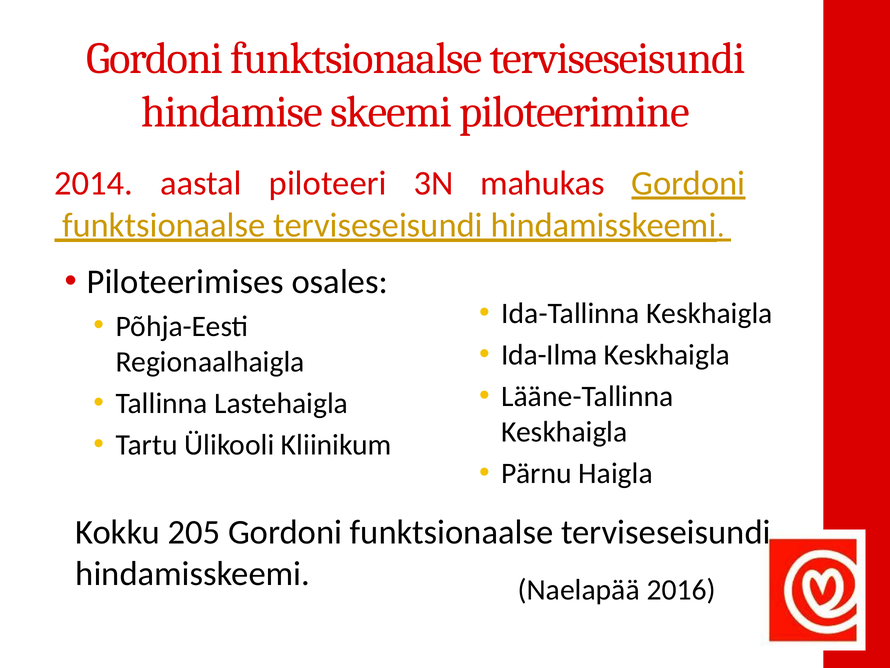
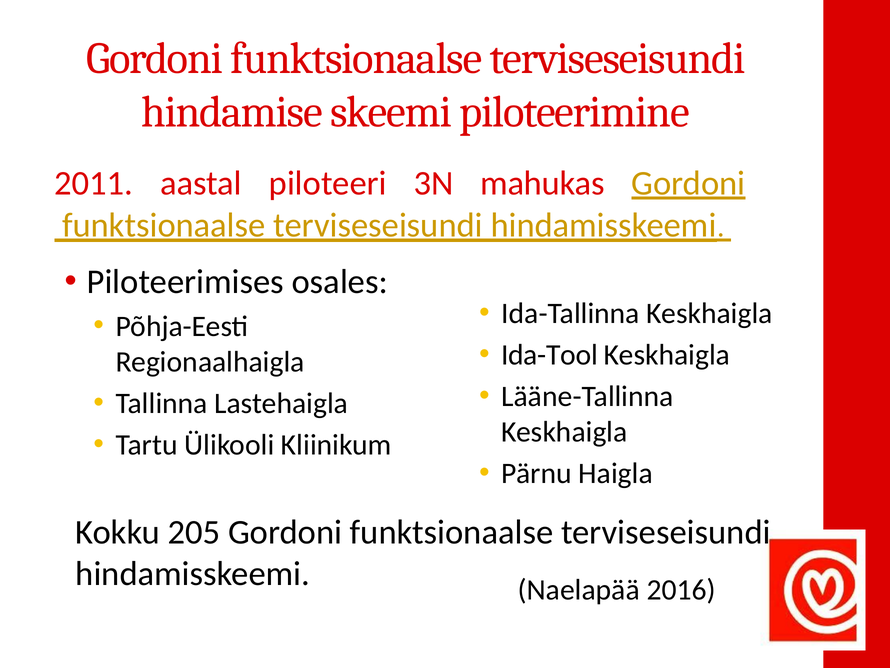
2014: 2014 -> 2011 (94, 183)
Ida-Ilma: Ida-Ilma -> Ida-Tool (549, 355)
